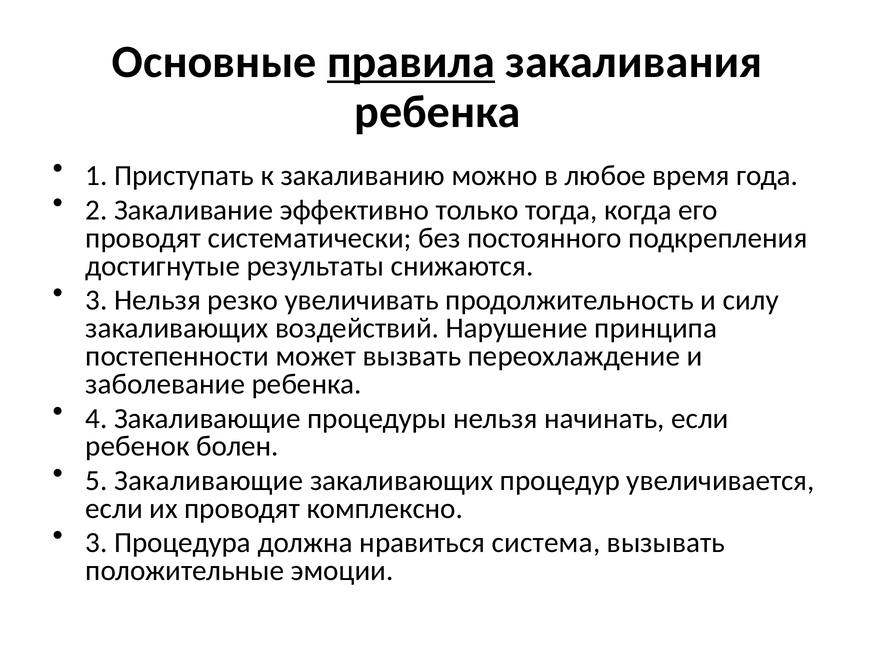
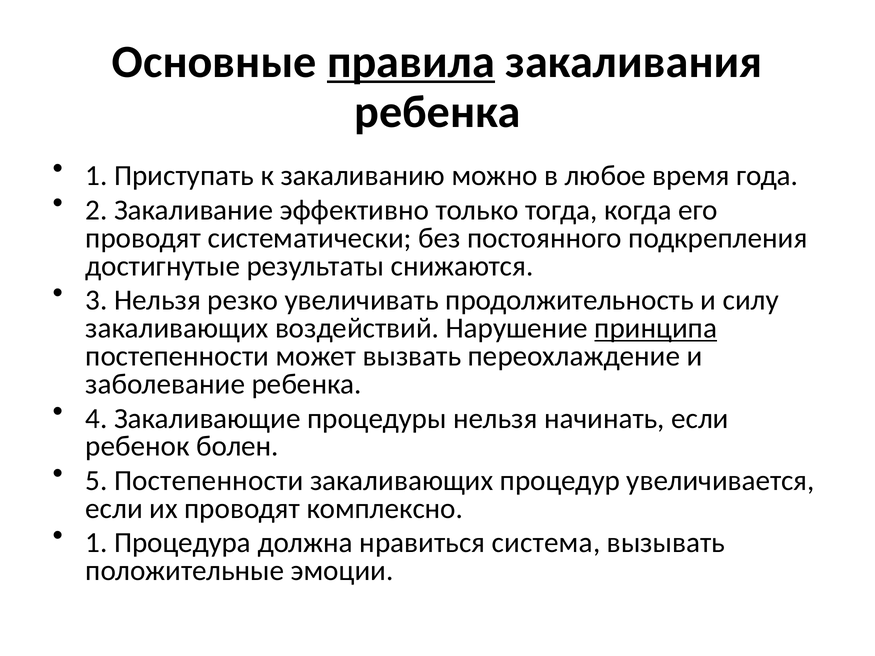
принципа underline: none -> present (656, 328)
5 Закаливающие: Закаливающие -> Постепенности (209, 481)
3: 3 -> 1 (96, 543)
